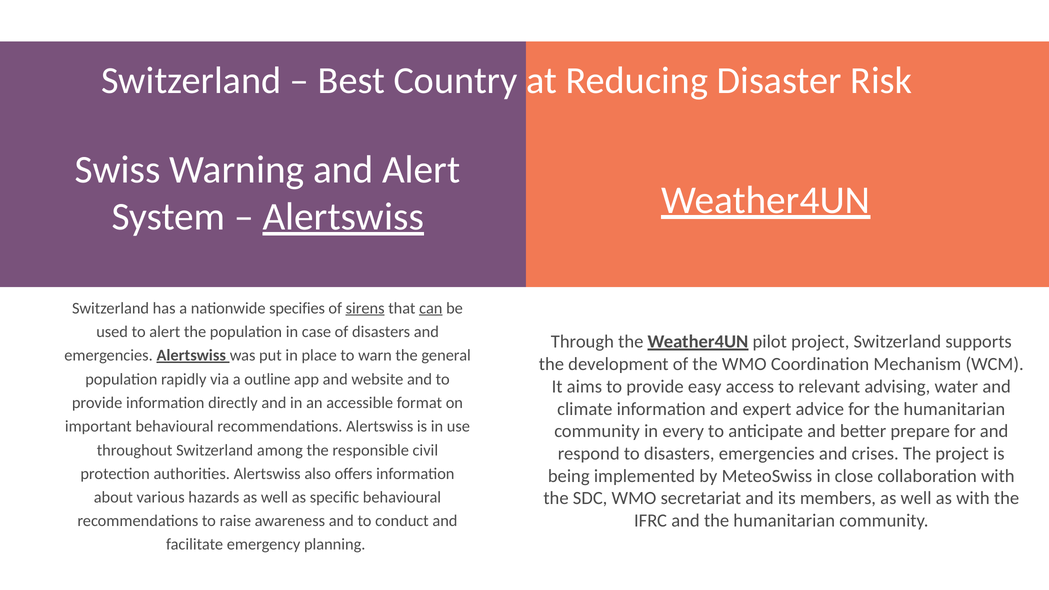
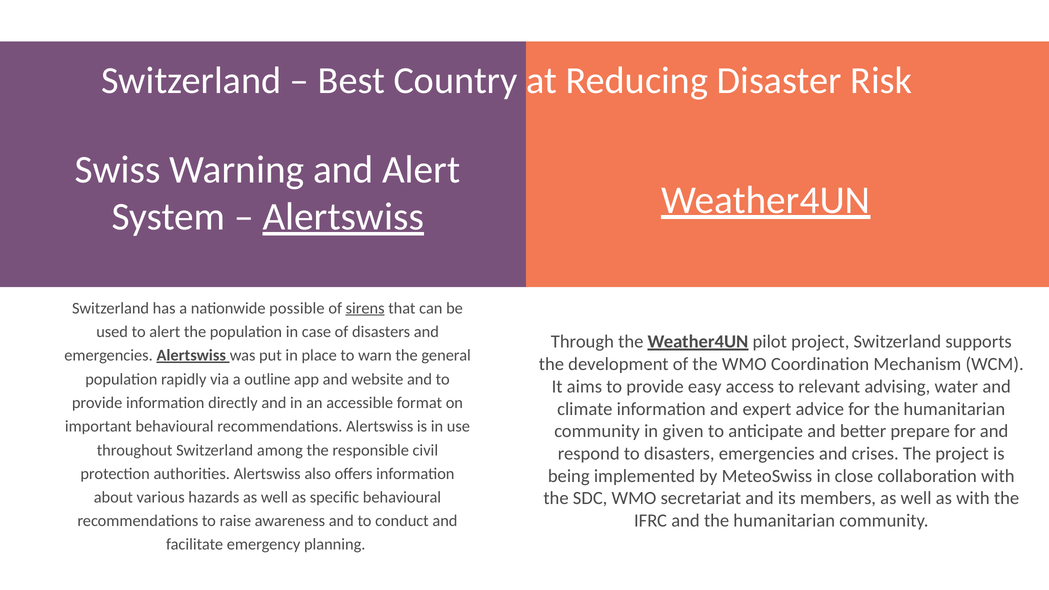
specifies: specifies -> possible (297, 308)
can underline: present -> none (431, 308)
every: every -> given (683, 431)
